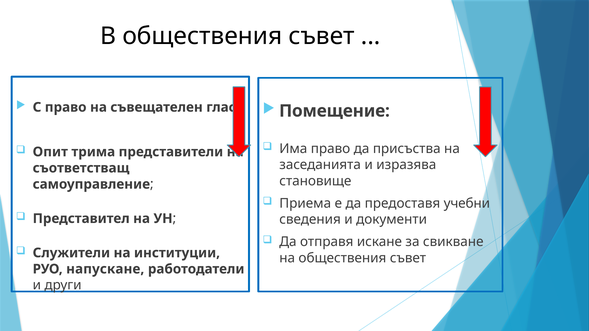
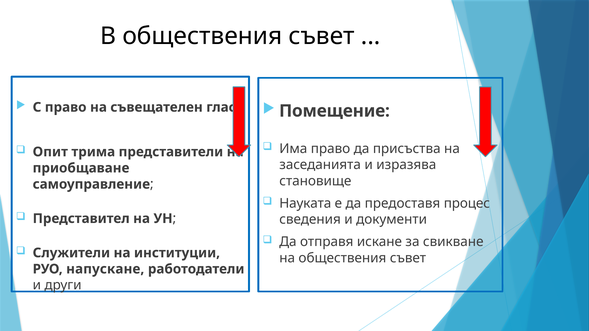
съответстващ: съответстващ -> приобщаване (81, 168)
Приема: Приема -> Науката (305, 204)
учебни: учебни -> процес (467, 204)
